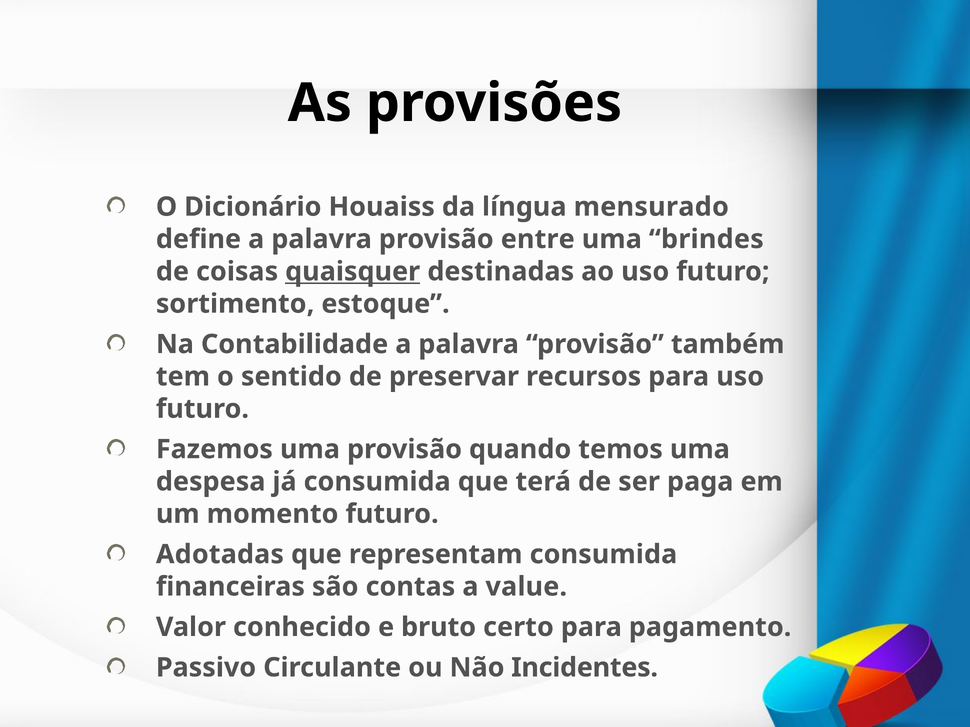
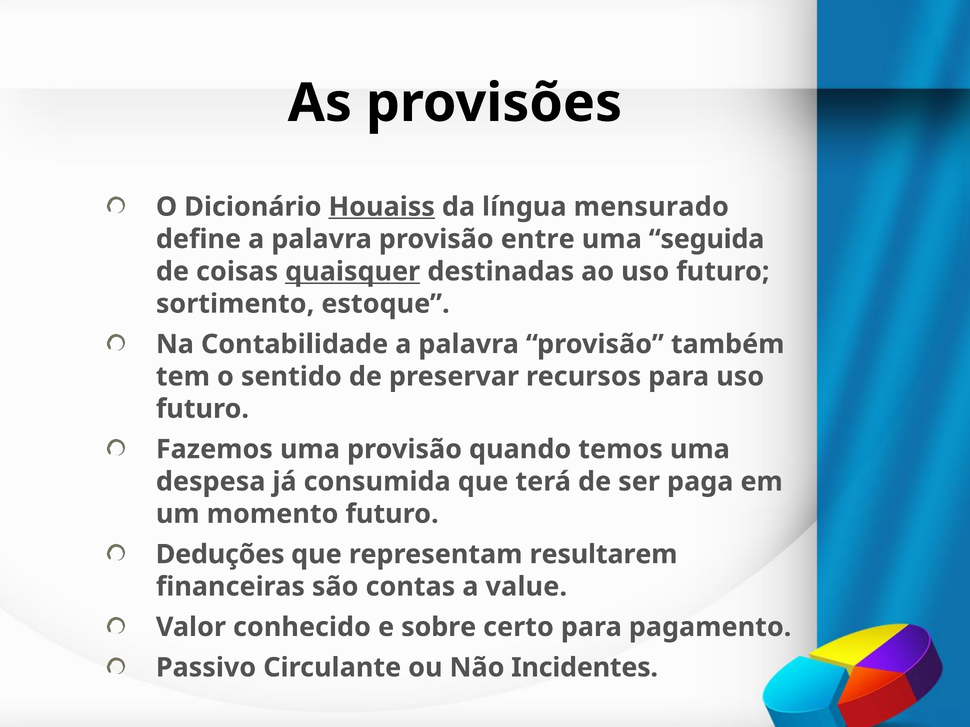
Houaiss underline: none -> present (382, 207)
brindes: brindes -> seguida (707, 239)
Adotadas: Adotadas -> Deduções (220, 555)
representam consumida: consumida -> resultarem (604, 555)
bruto: bruto -> sobre (439, 628)
